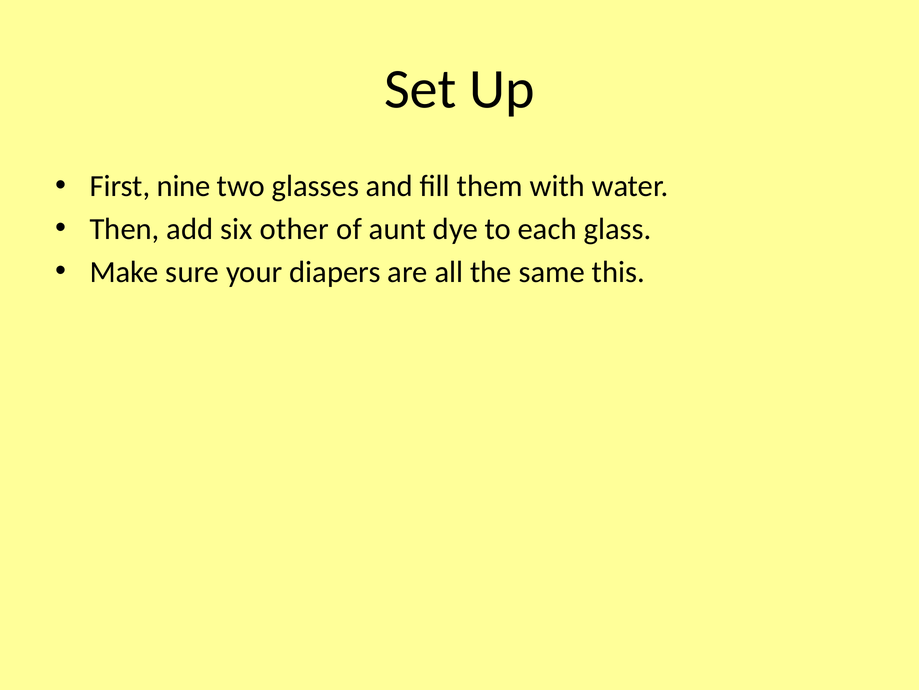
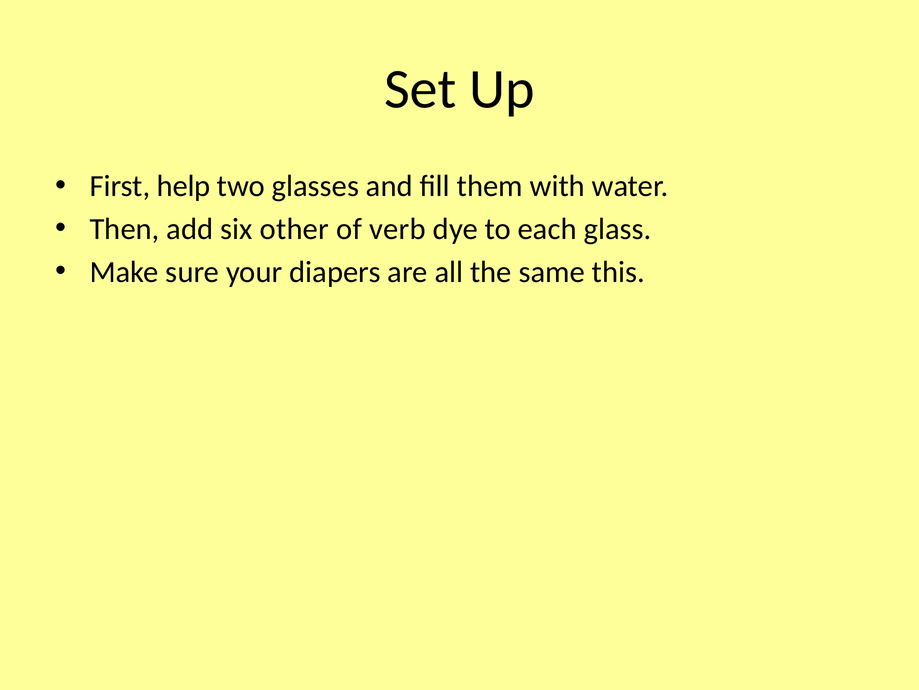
nine: nine -> help (184, 186)
aunt: aunt -> verb (397, 229)
